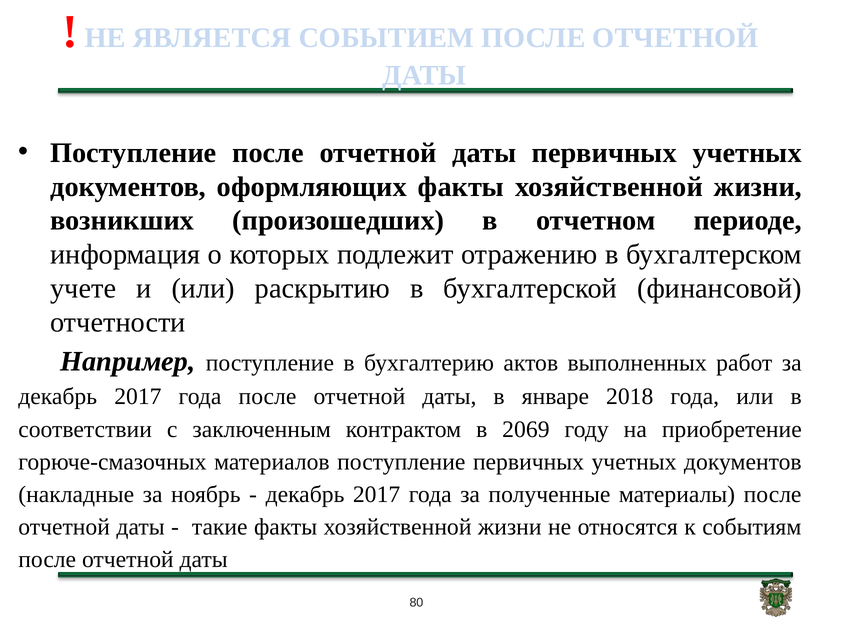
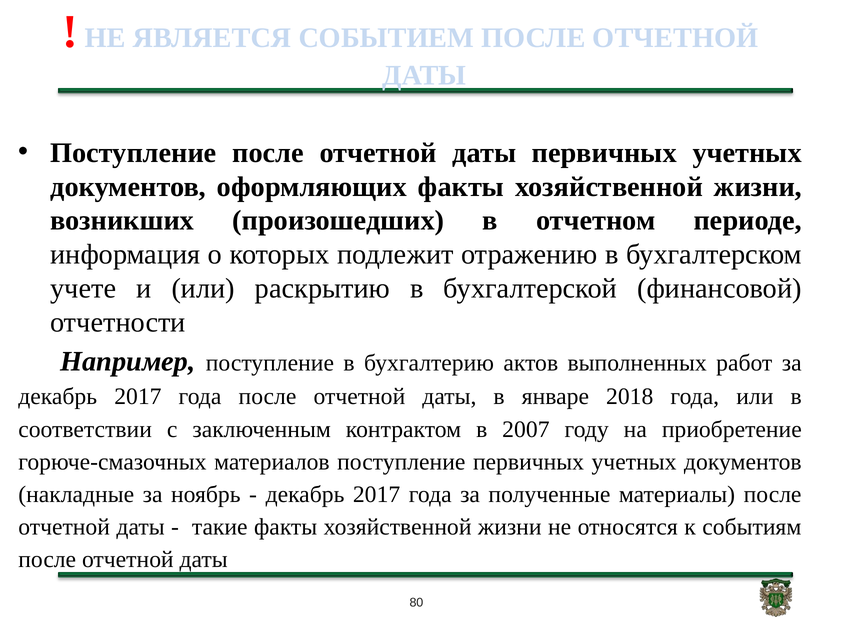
2069: 2069 -> 2007 (526, 430)
